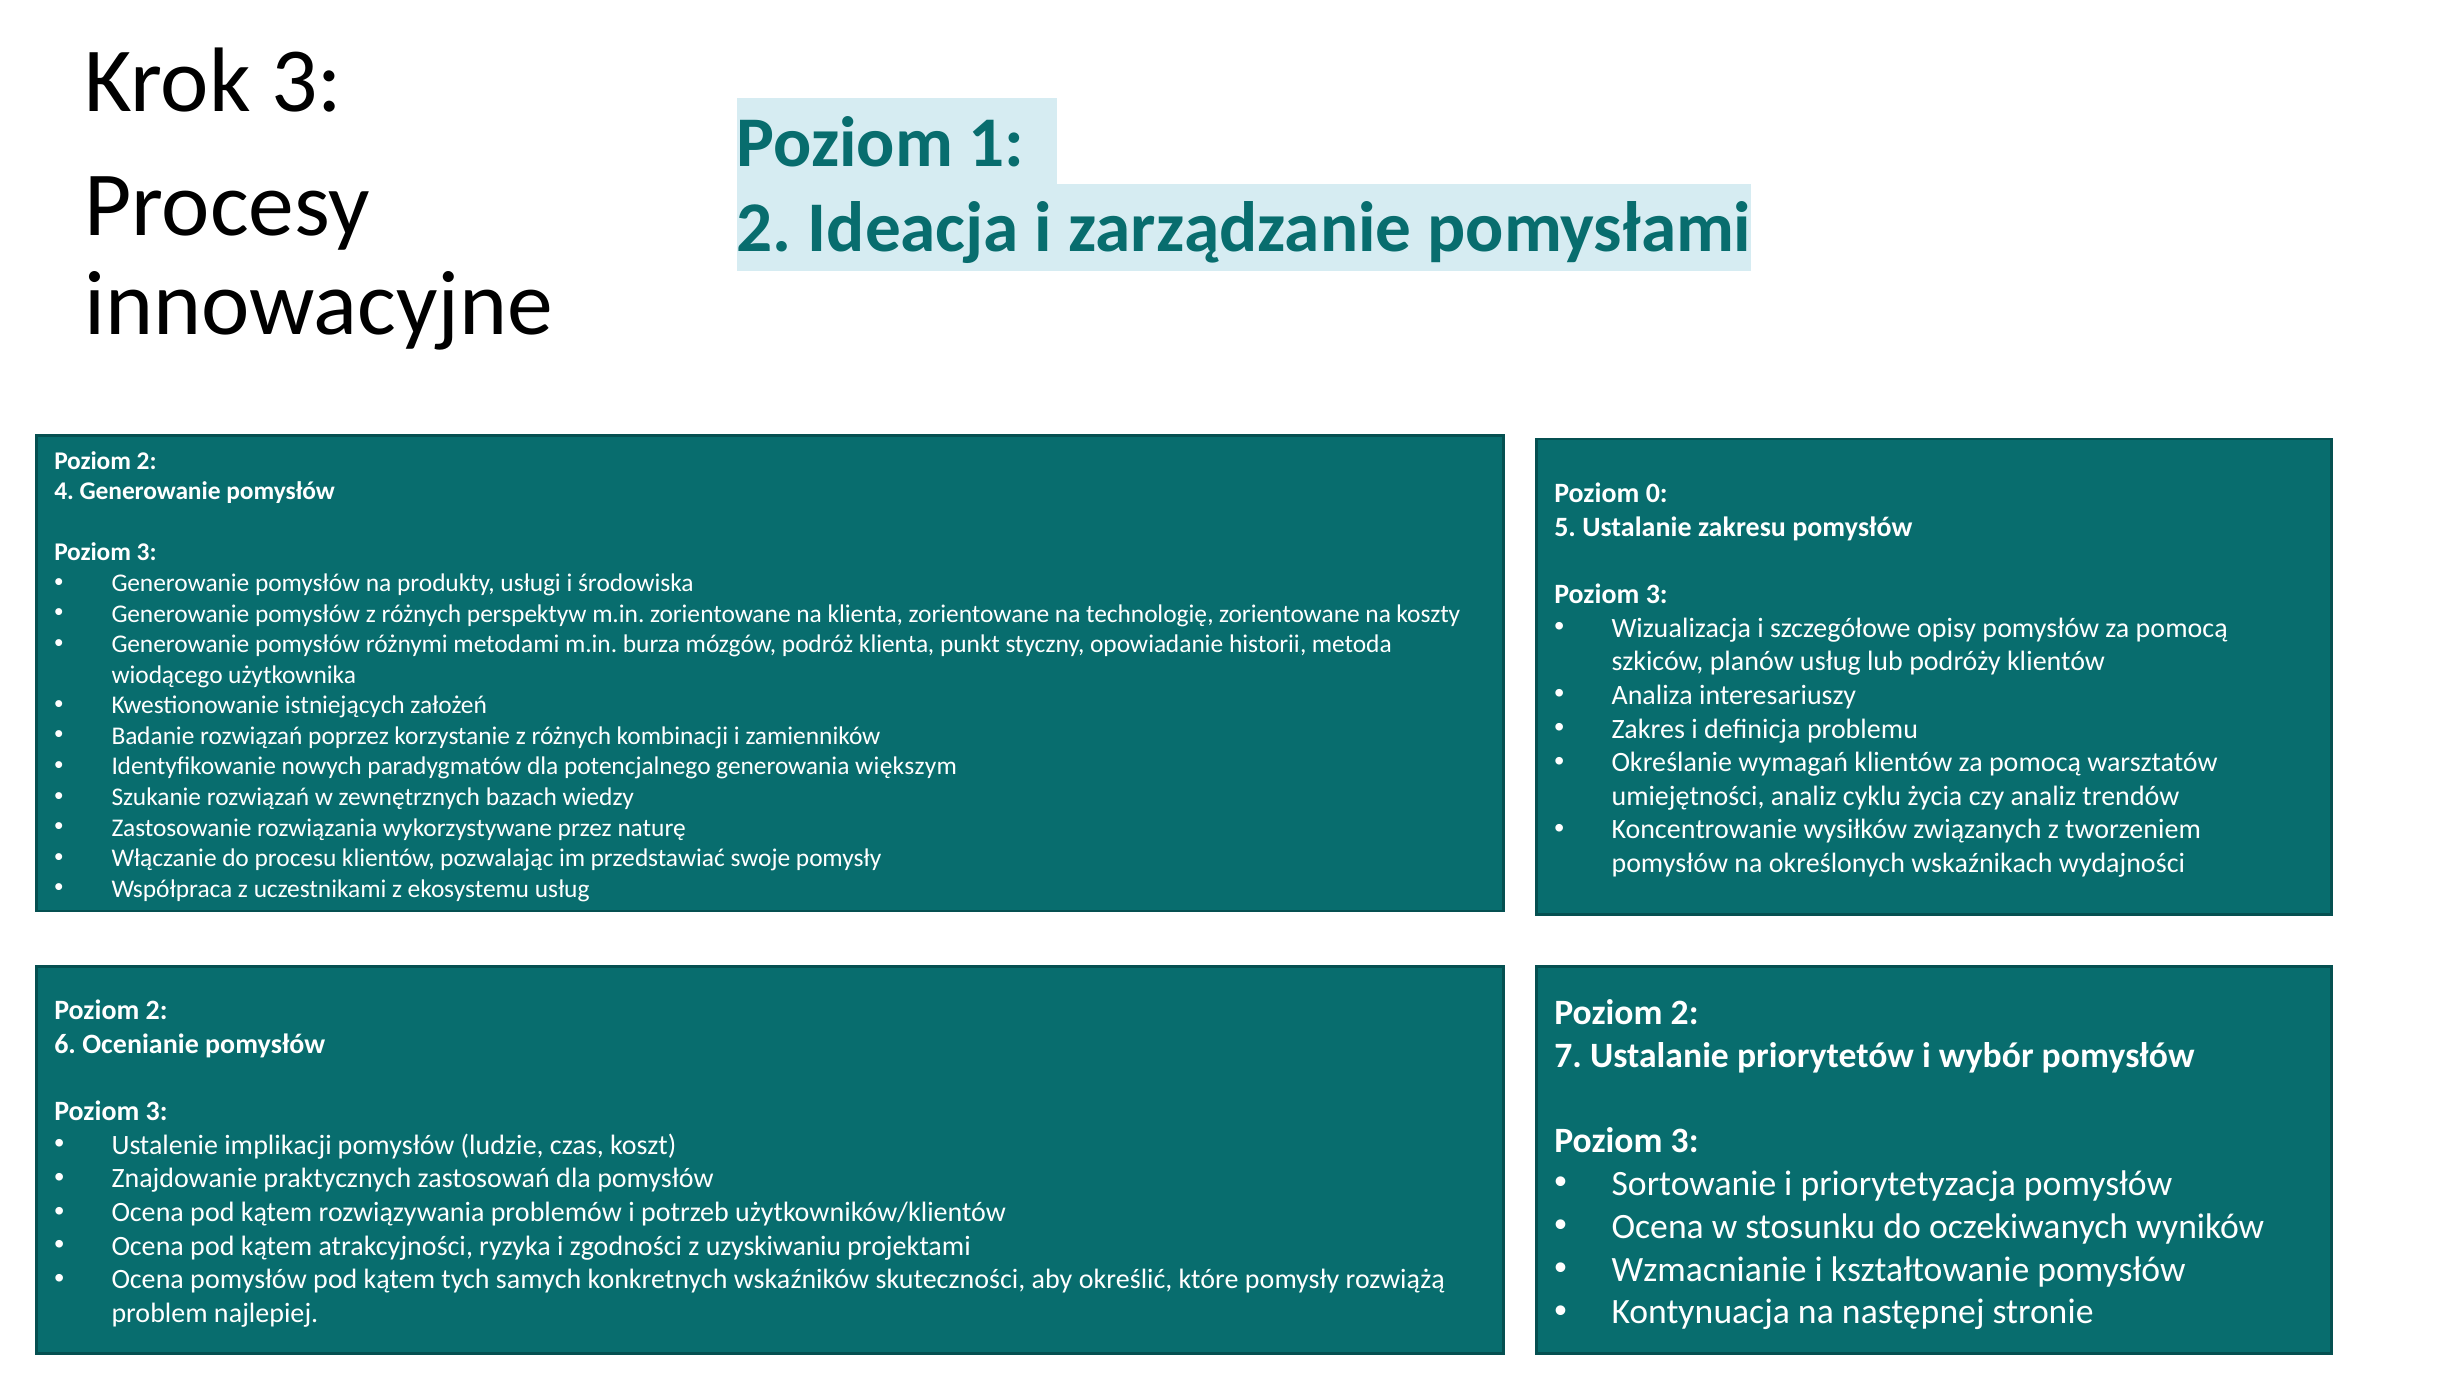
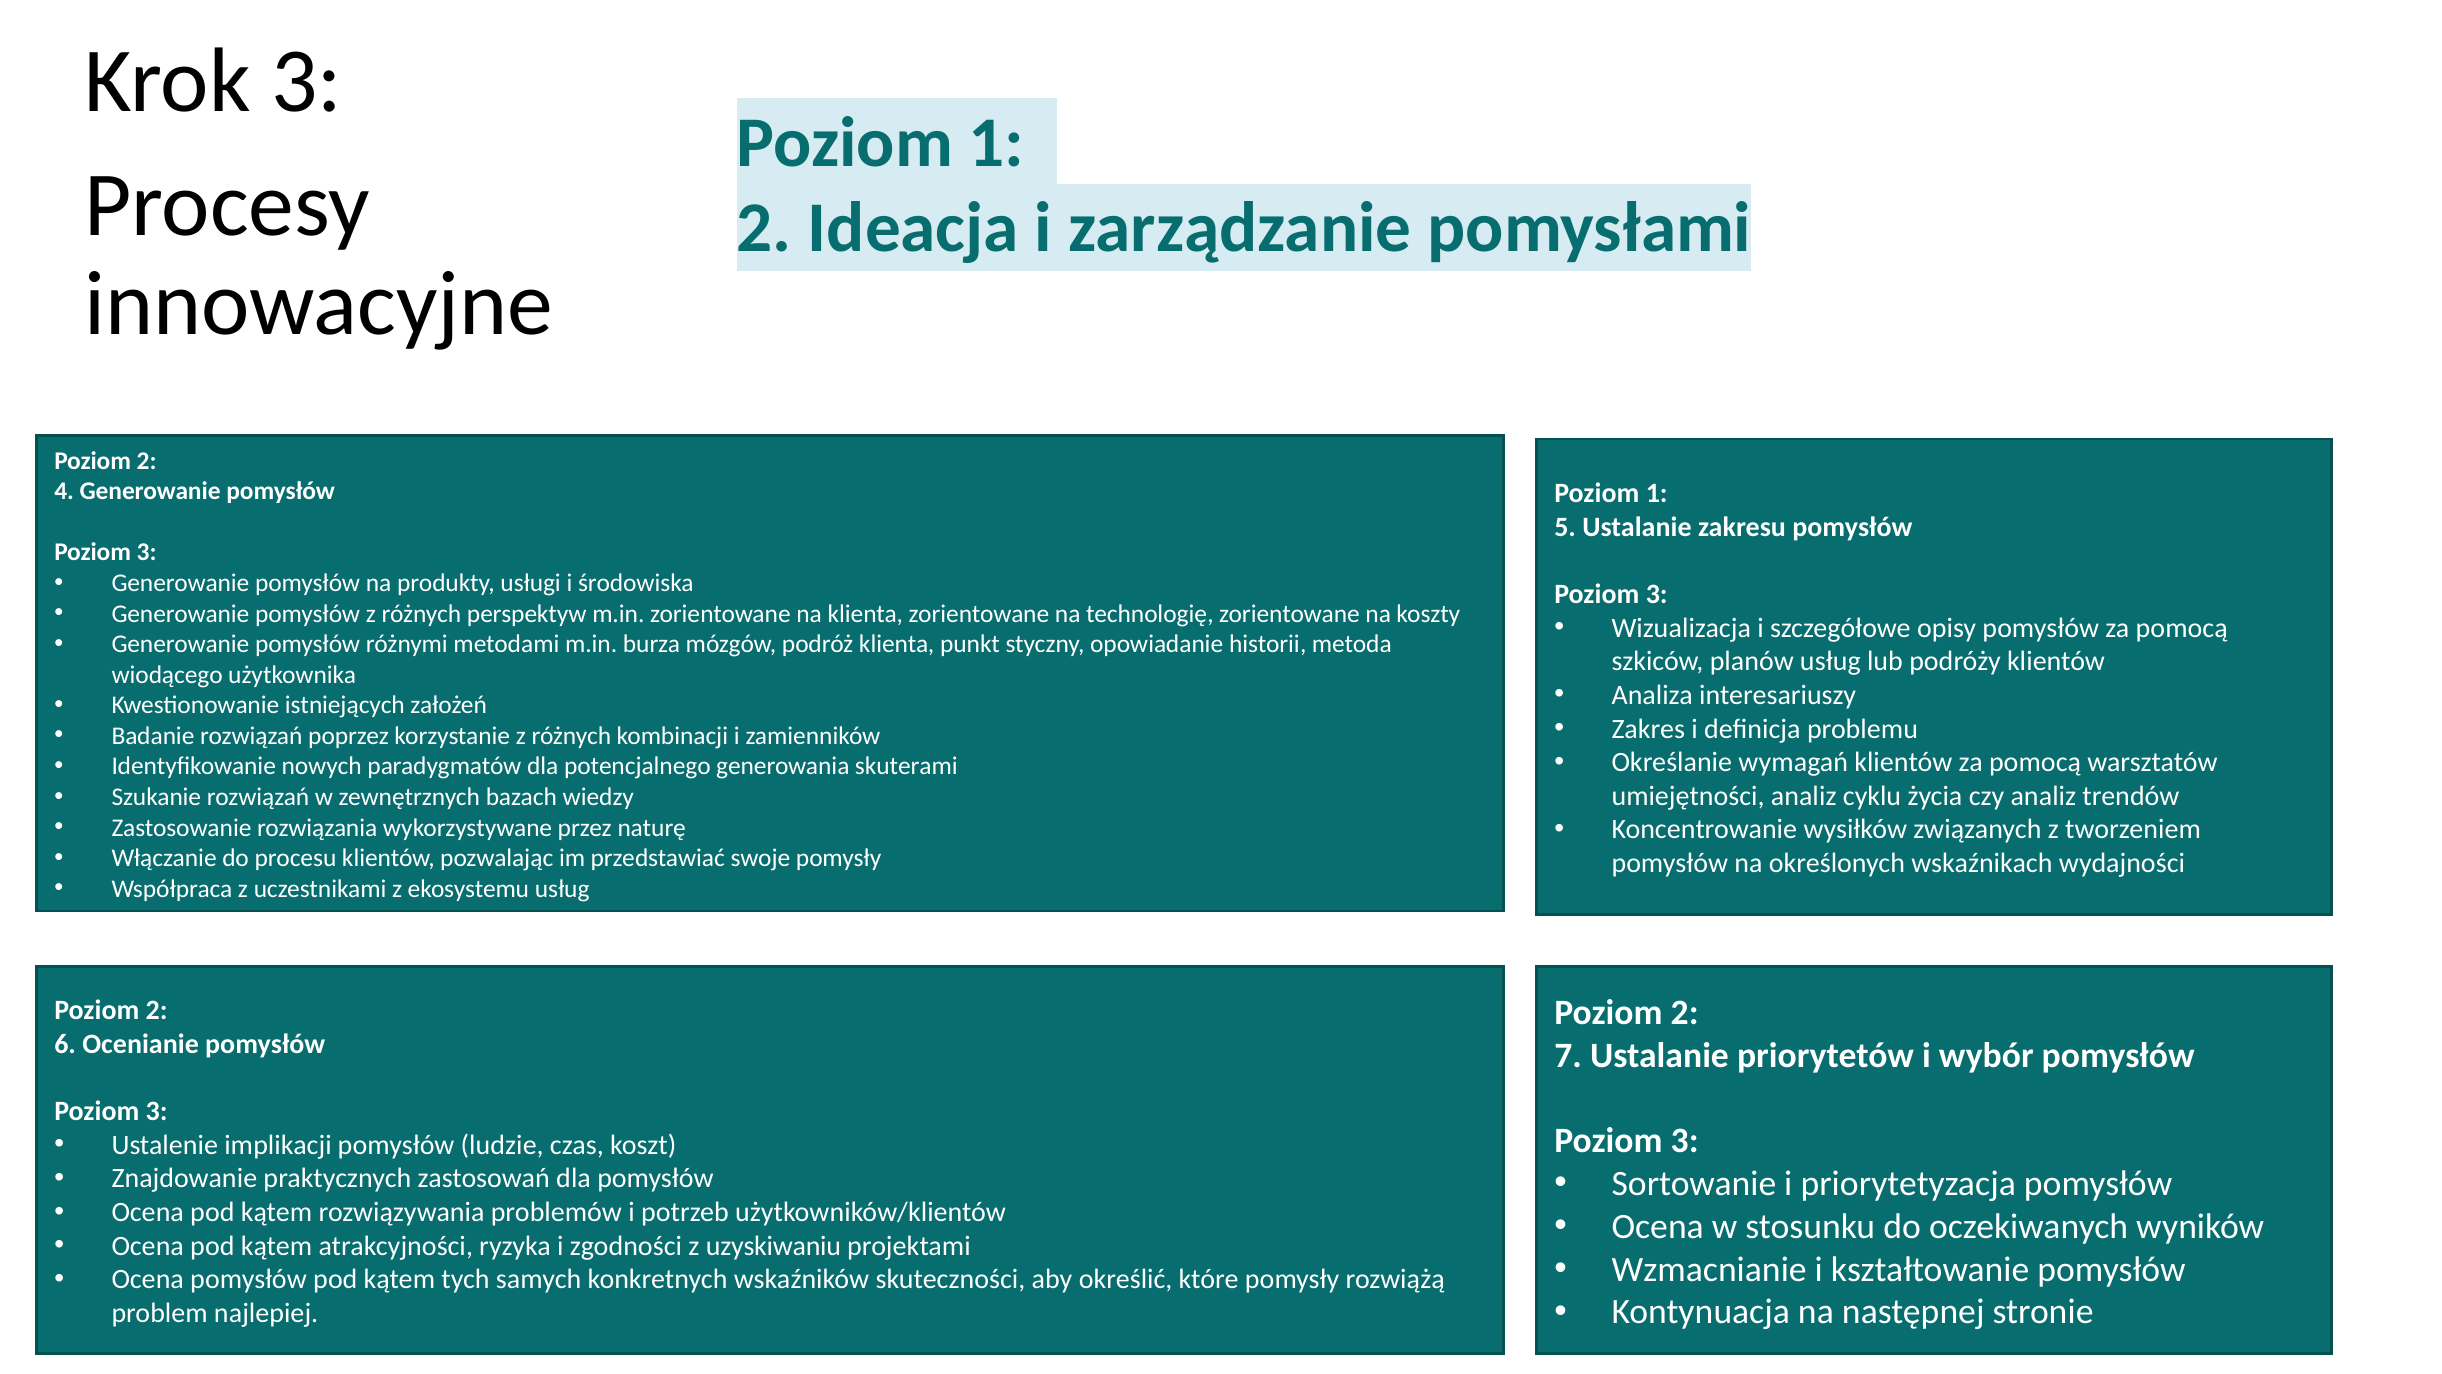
0: 0 -> 1 (1657, 493)
większym: większym -> skuterami (906, 766)
